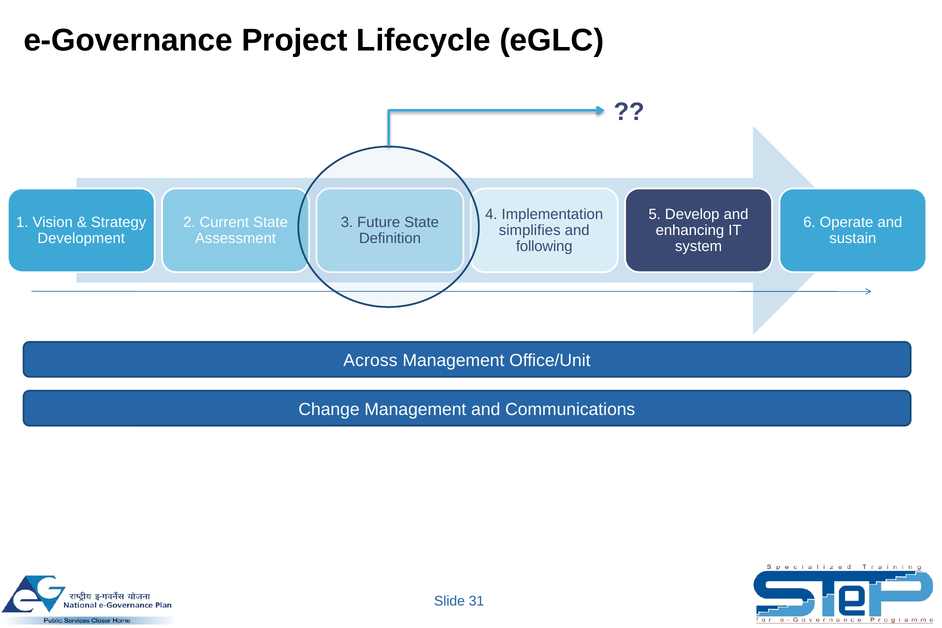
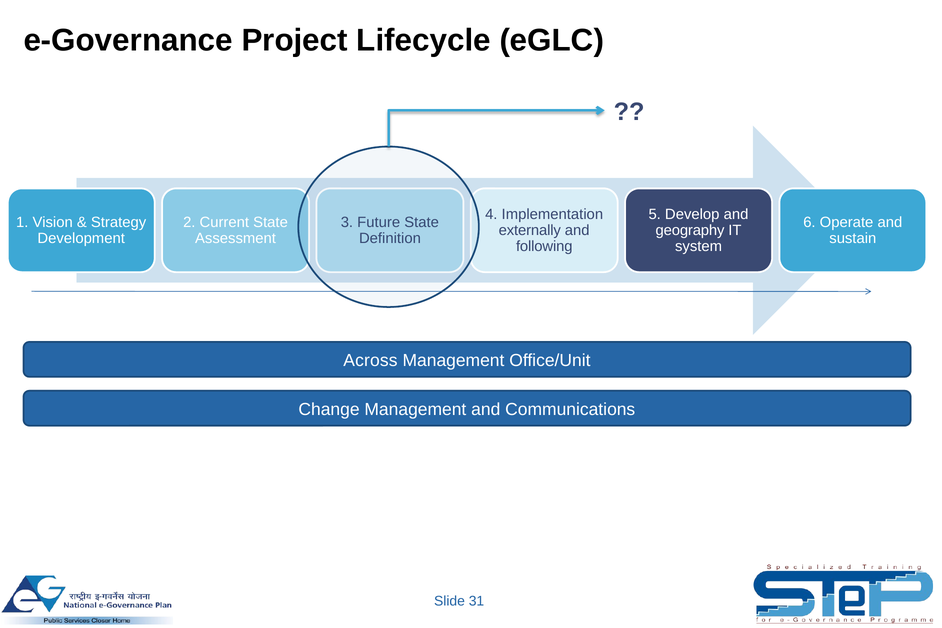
simplifies: simplifies -> externally (530, 230)
enhancing: enhancing -> geography (690, 230)
